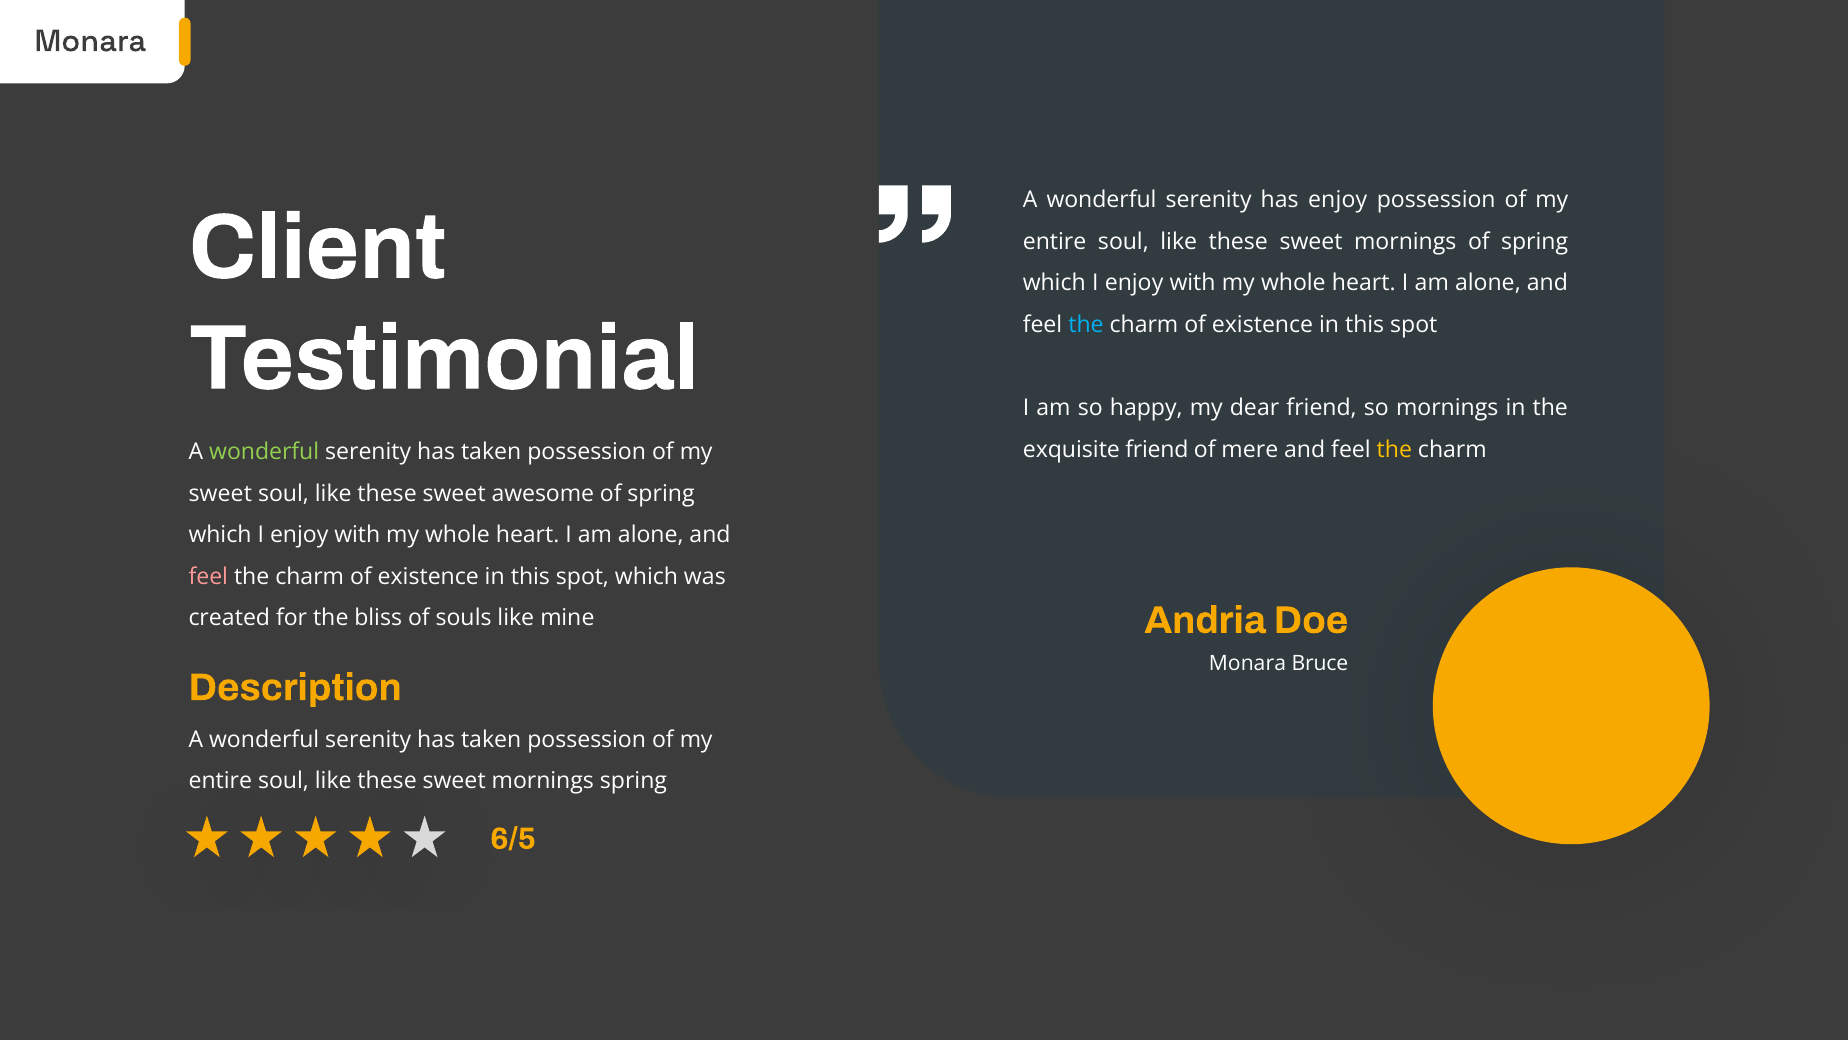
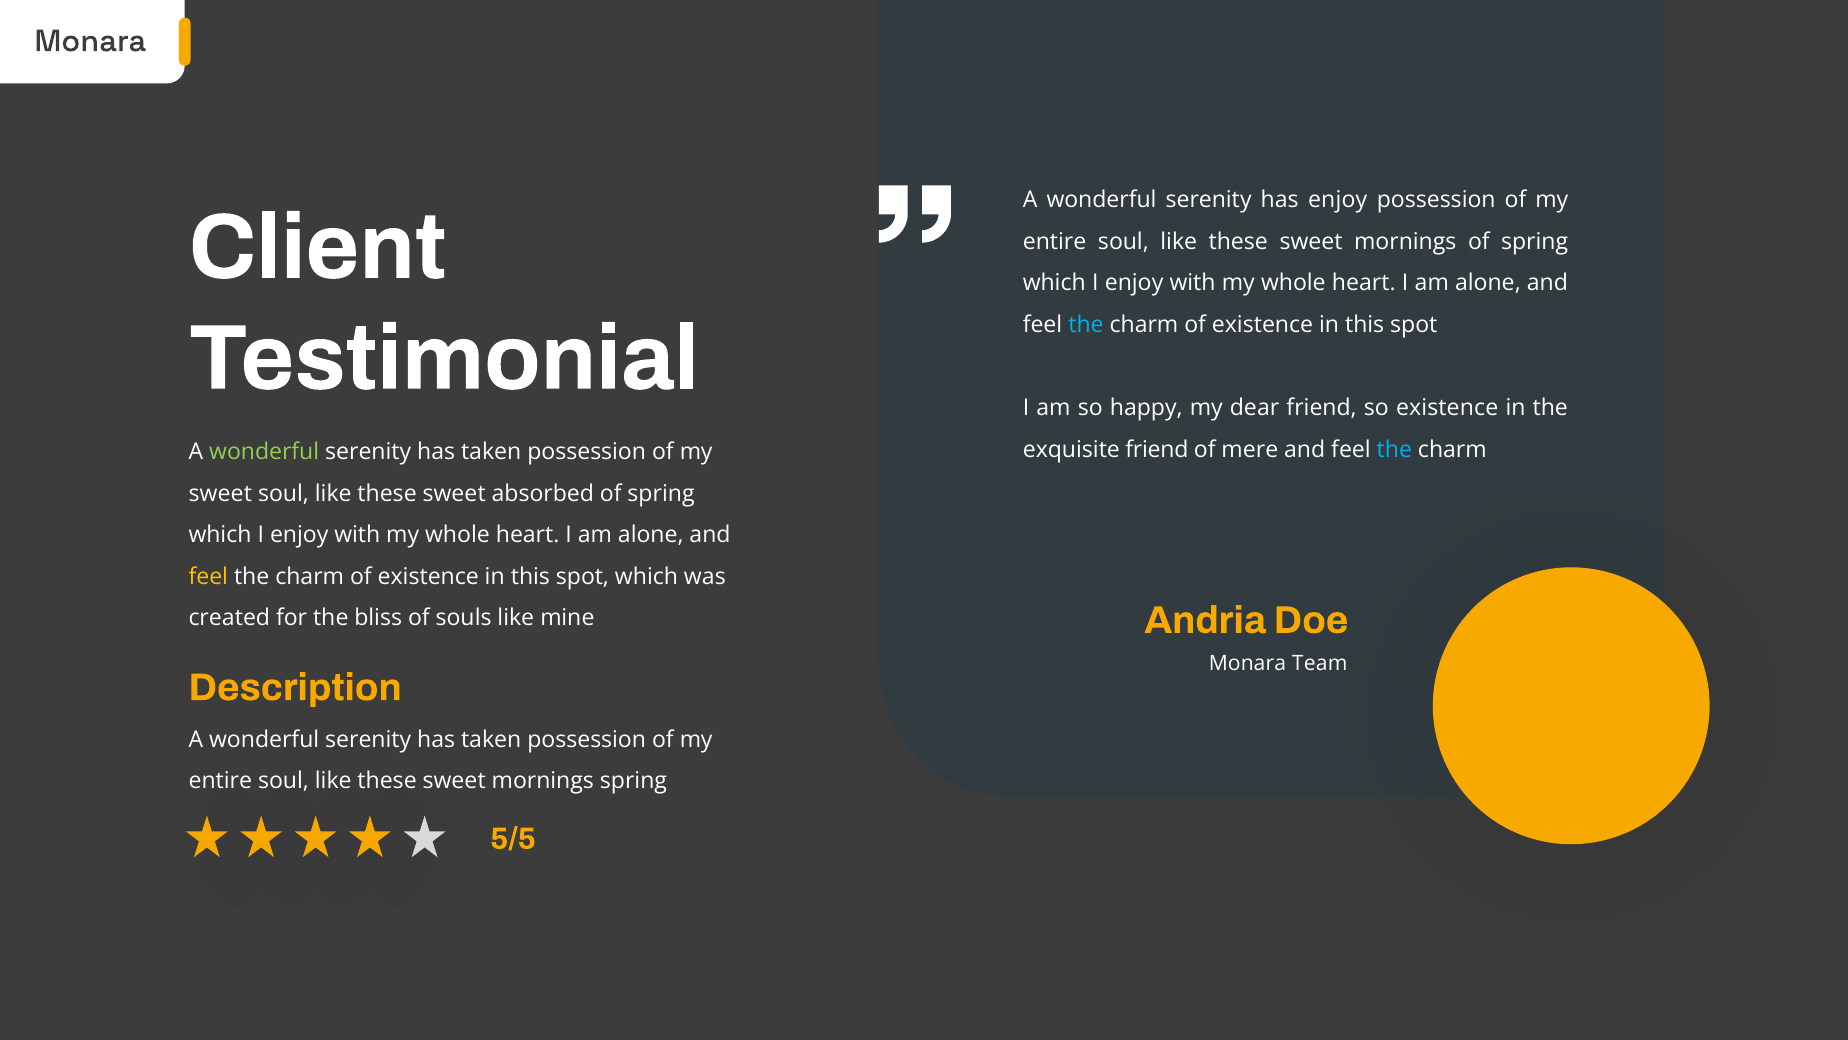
so mornings: mornings -> existence (1447, 408)
the colour: yellow -> light blue (1394, 449)
awesome: awesome -> absorbed (543, 493)
feel colour: pink -> yellow (208, 576)
Bruce: Bruce -> Team (1320, 663)
6/5: 6/5 -> 5/5 (513, 838)
